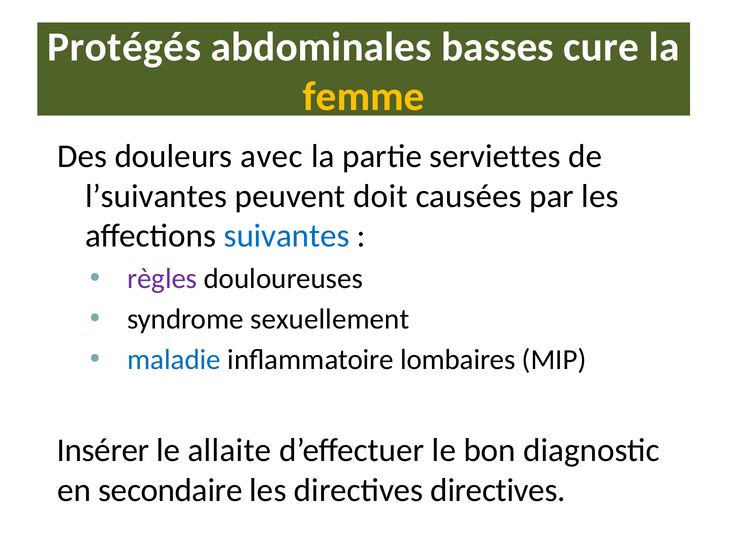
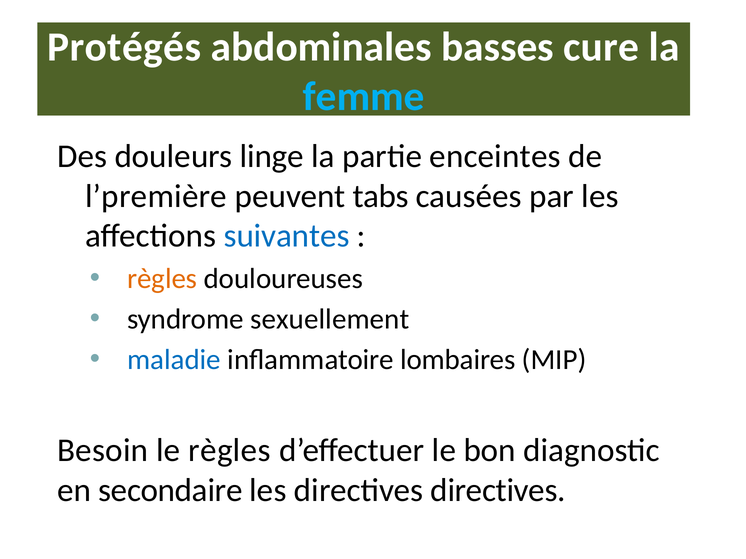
femme colour: yellow -> light blue (364, 97)
avec: avec -> linge (272, 157)
serviettes: serviettes -> enceintes (495, 157)
l’suivantes: l’suivantes -> l’première (156, 196)
doit: doit -> tabs (381, 196)
règles colour: purple -> orange (162, 279)
Insérer: Insérer -> Besoin (103, 451)
le allaite: allaite -> règles (230, 451)
